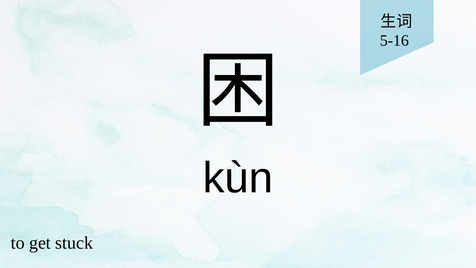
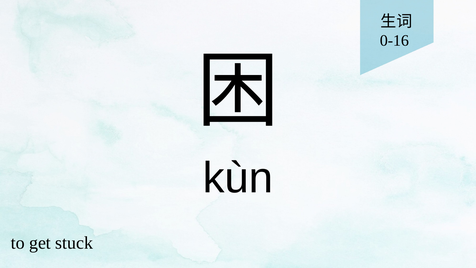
5-16: 5-16 -> 0-16 (394, 41)
